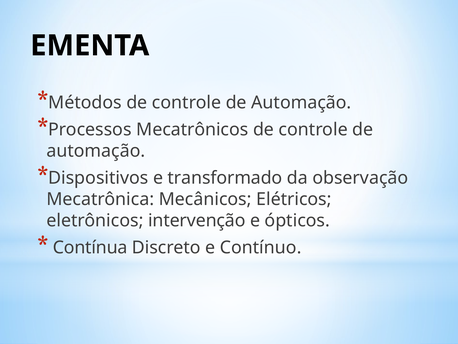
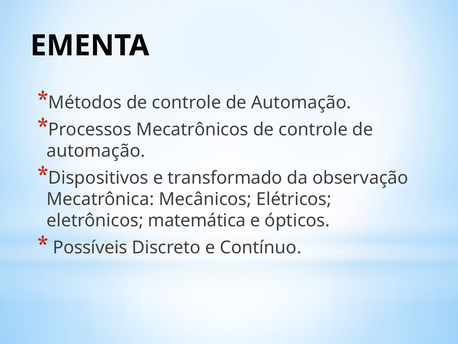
intervenção: intervenção -> matemática (197, 220)
Contínua: Contínua -> Possíveis (90, 247)
